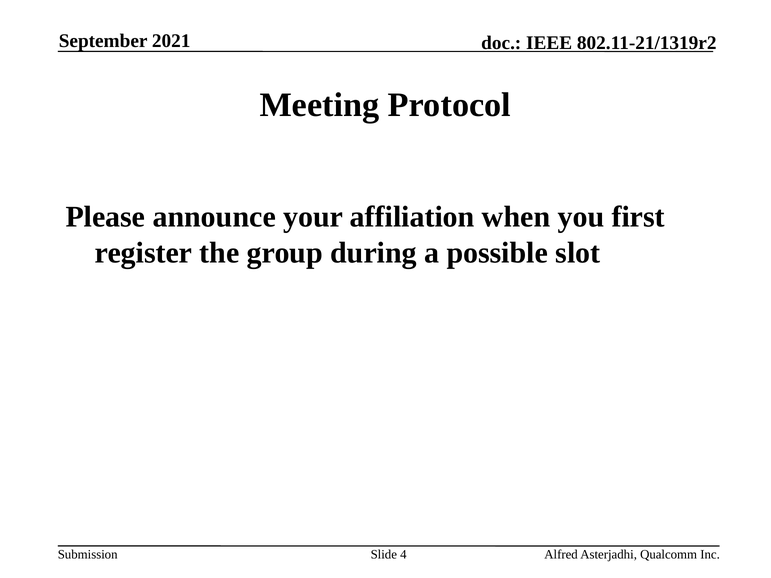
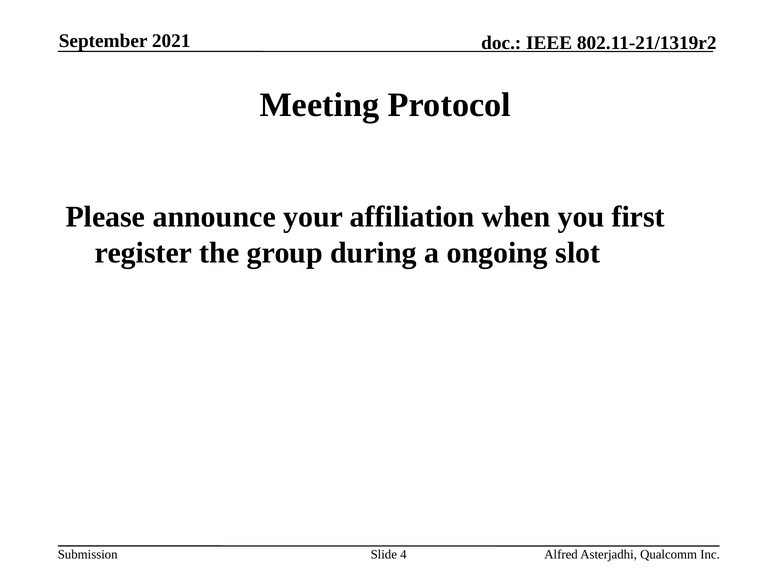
possible: possible -> ongoing (497, 253)
